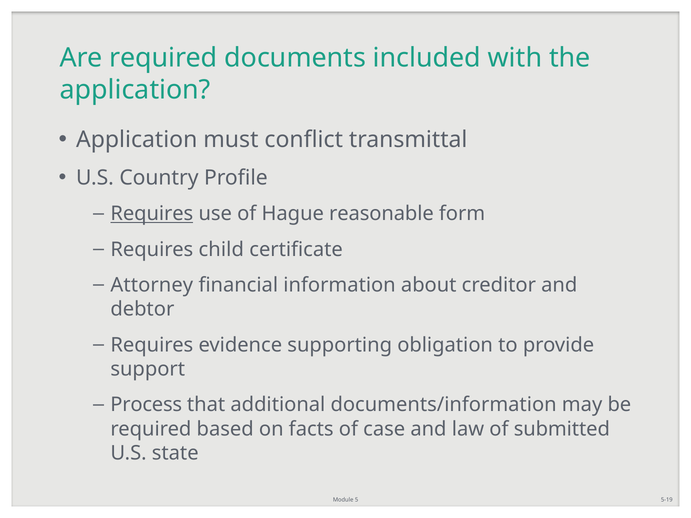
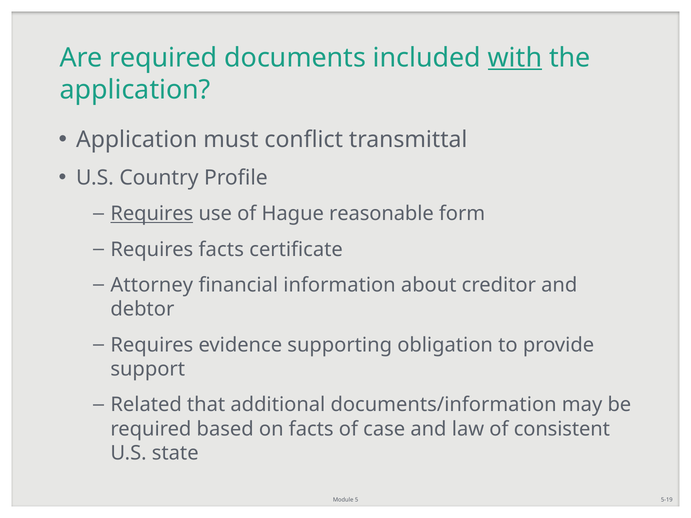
with underline: none -> present (515, 58)
Requires child: child -> facts (221, 250)
Process: Process -> Related (146, 405)
submitted: submitted -> consistent (562, 429)
